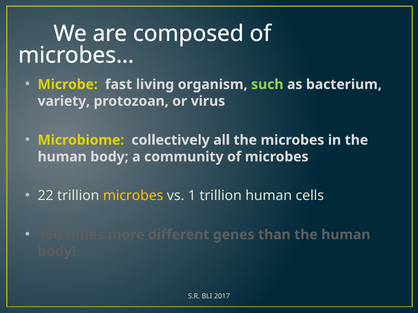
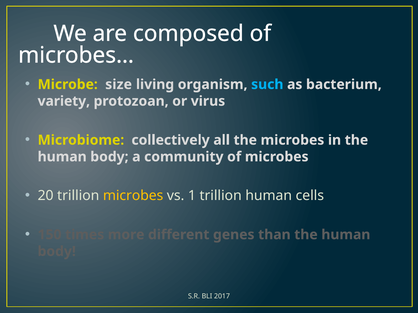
fast: fast -> size (119, 85)
such colour: light green -> light blue (267, 85)
22: 22 -> 20 (46, 196)
